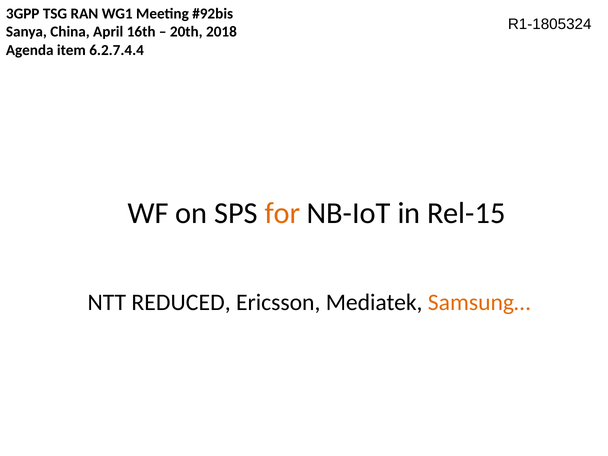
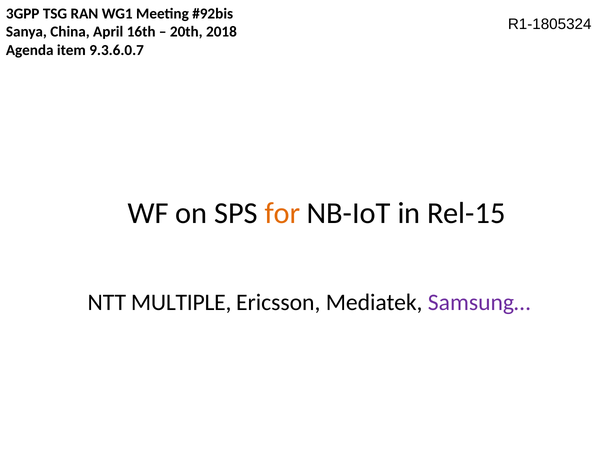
6.2.7.4.4: 6.2.7.4.4 -> 9.3.6.0.7 (117, 50)
REDUCED: REDUCED -> MULTIPLE (181, 303)
Samsung… colour: orange -> purple (479, 303)
